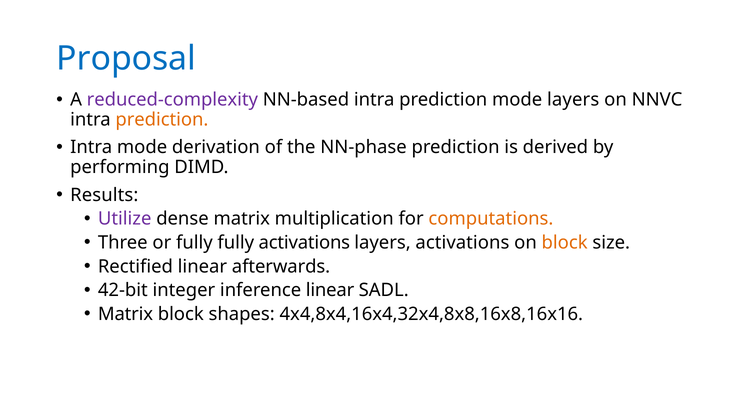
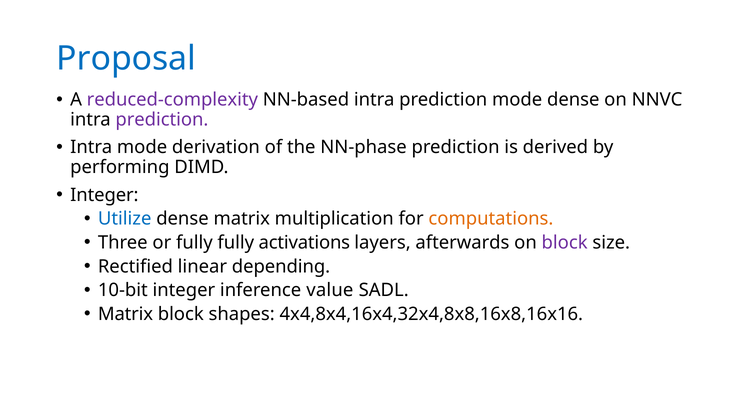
mode layers: layers -> dense (573, 100)
prediction colour: orange -> purple (162, 120)
Results: Results -> Integer (104, 195)
Utilize colour: purple -> blue (125, 219)
layers activations: activations -> afterwards (462, 242)
block colour: orange -> purple (565, 242)
afterwards: afterwards -> depending (281, 266)
42-bit: 42-bit -> 10-bit (123, 290)
inference linear: linear -> value (330, 290)
